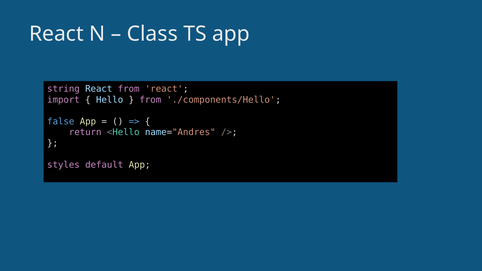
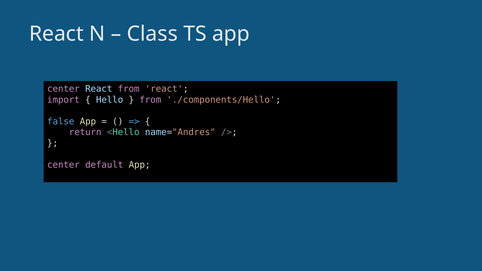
string: string -> center (63, 89)
styles: styles -> center (63, 165)
